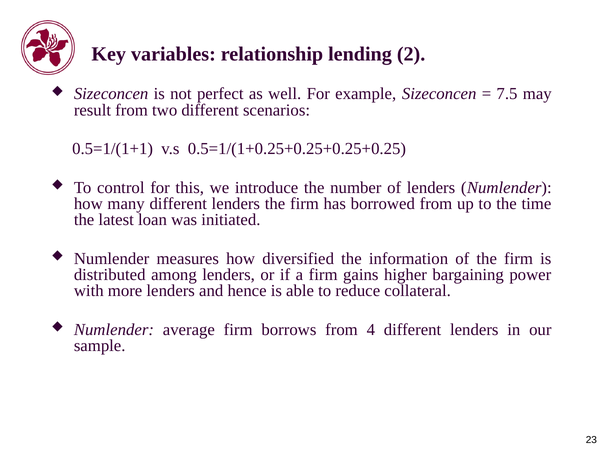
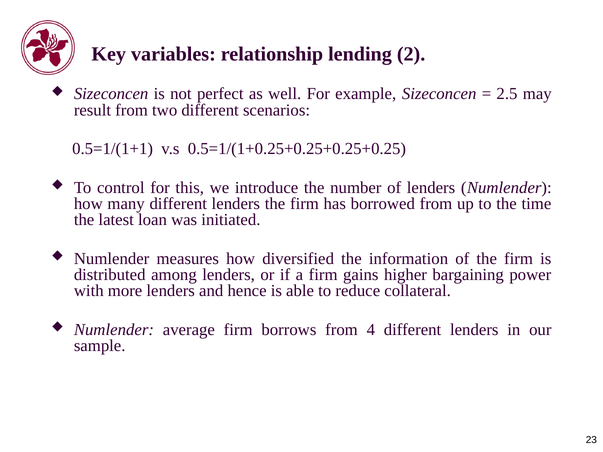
7.5: 7.5 -> 2.5 (507, 94)
